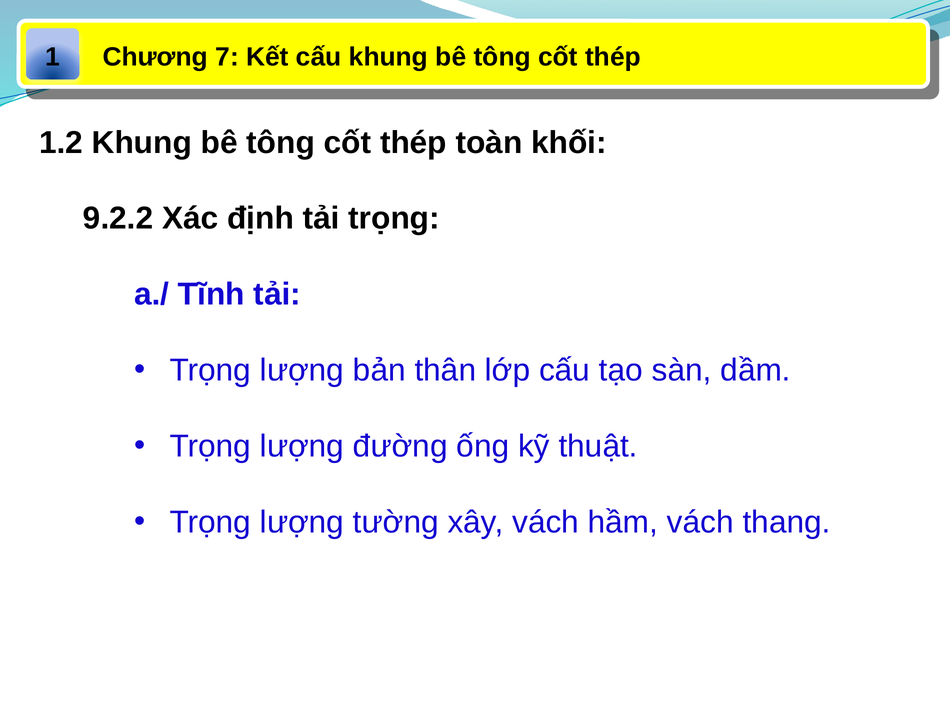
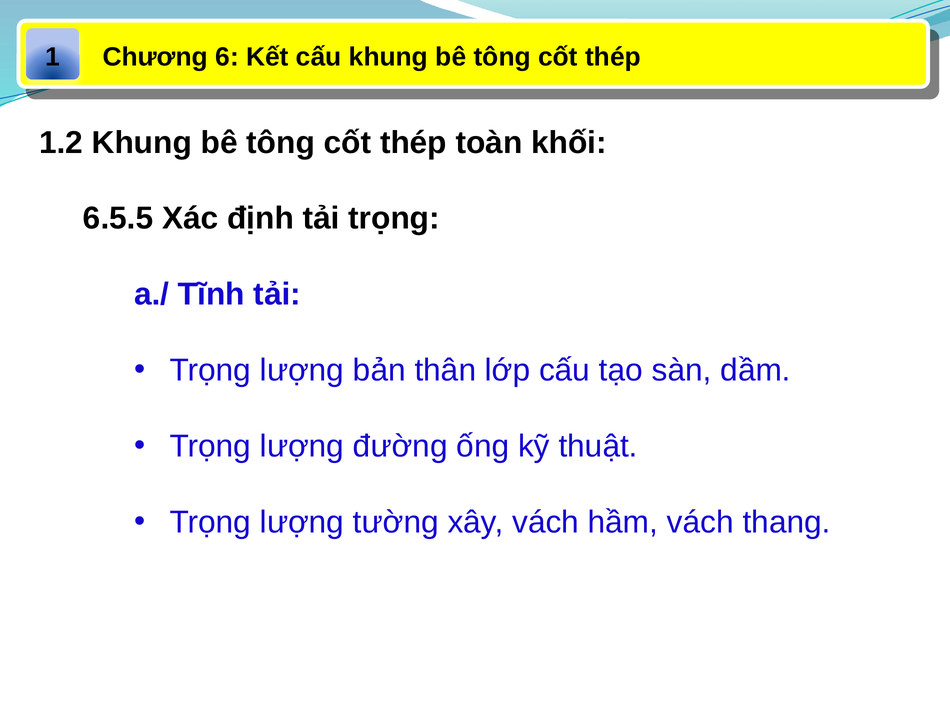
7: 7 -> 6 (227, 57)
9.2.2: 9.2.2 -> 6.5.5 (118, 219)
